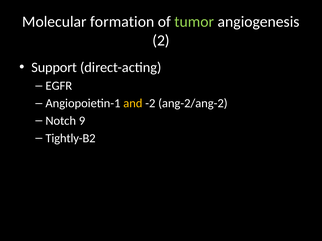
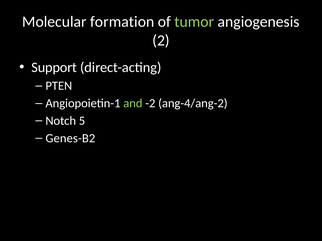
EGFR: EGFR -> PTEN (59, 86)
and colour: yellow -> light green (133, 104)
ang-2/ang-2: ang-2/ang-2 -> ang-4/ang-2 (193, 104)
9: 9 -> 5 (82, 121)
Tightly-B2: Tightly-B2 -> Genes-B2 (70, 139)
